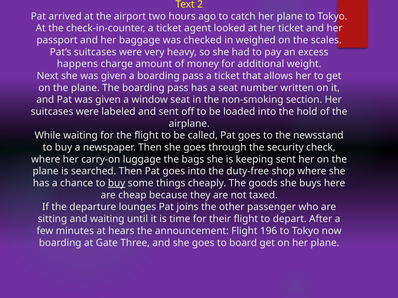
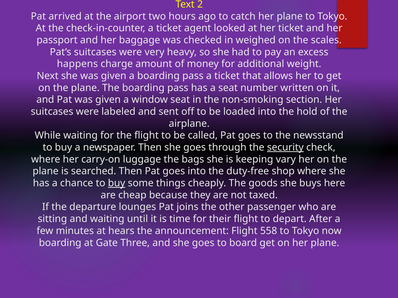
security underline: none -> present (285, 148)
keeping sent: sent -> vary (286, 160)
196: 196 -> 558 (269, 231)
